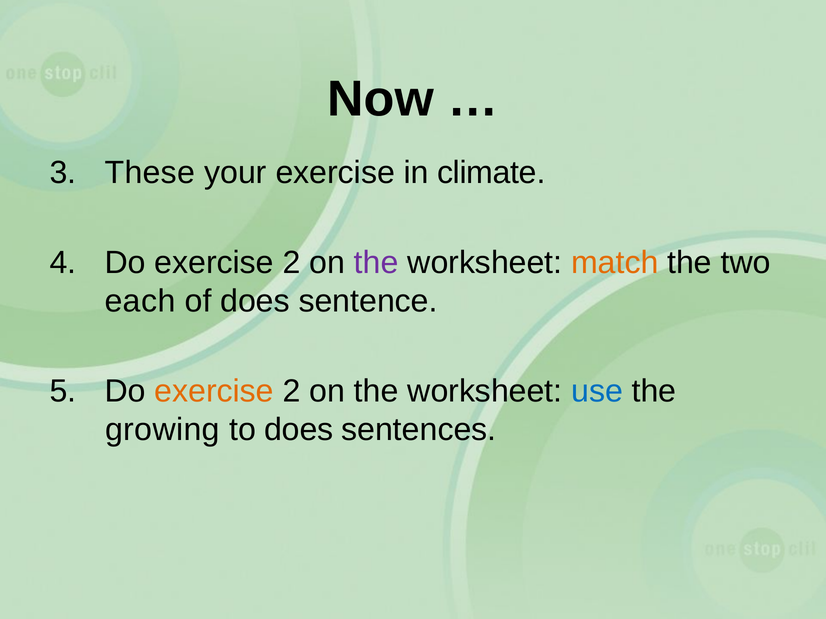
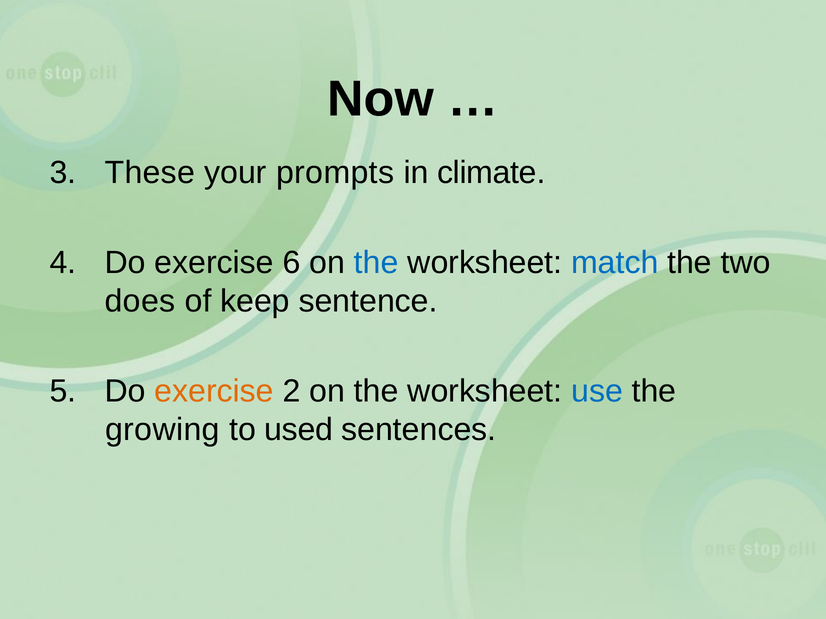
your exercise: exercise -> prompts (335, 173)
2: 2 -> 6 (292, 263)
the colour: purple -> blue (376, 263)
match colour: orange -> blue (615, 263)
each: each -> does (140, 301)
of does: does -> keep (255, 301)
to does: does -> used (299, 430)
